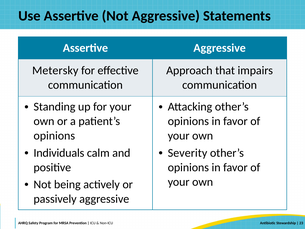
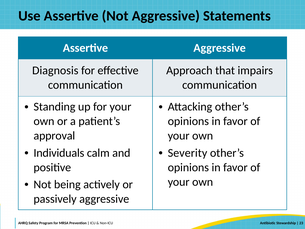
Metersky: Metersky -> Diagnosis (55, 70)
opinions: opinions -> approval (54, 136)
